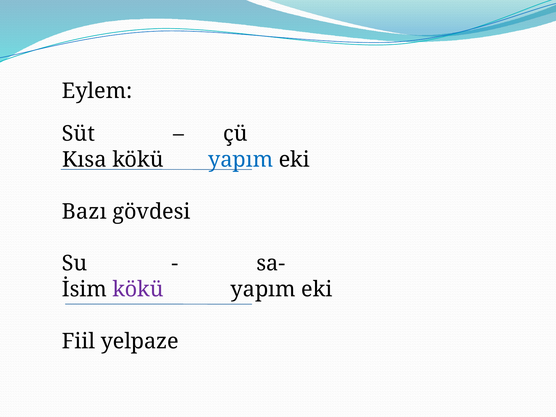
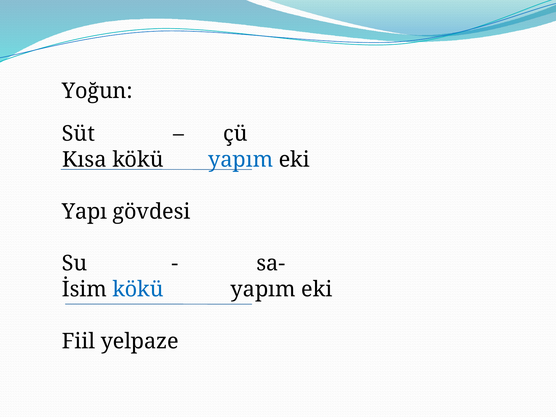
Eylem: Eylem -> Yoğun (97, 91)
Bazı: Bazı -> Yapı (85, 212)
kökü colour: purple -> blue (138, 289)
